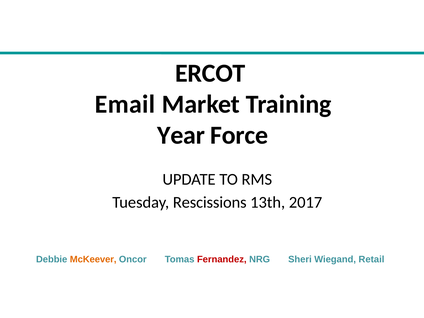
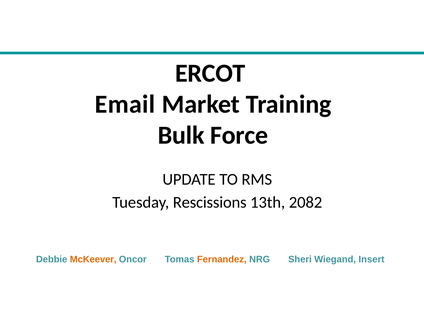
Year: Year -> Bulk (181, 135)
2017: 2017 -> 2082 (306, 202)
Fernandez colour: red -> orange (222, 259)
Retail: Retail -> Insert (372, 259)
